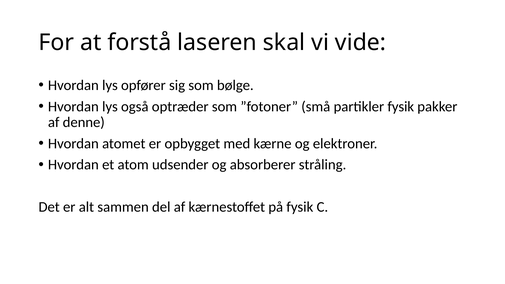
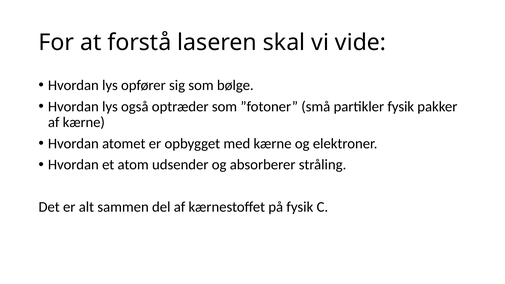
af denne: denne -> kærne (84, 122)
